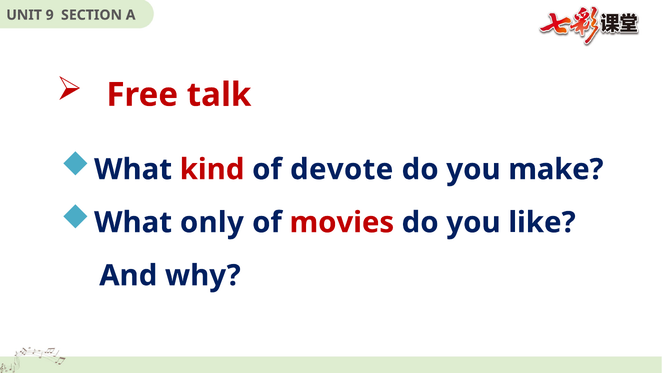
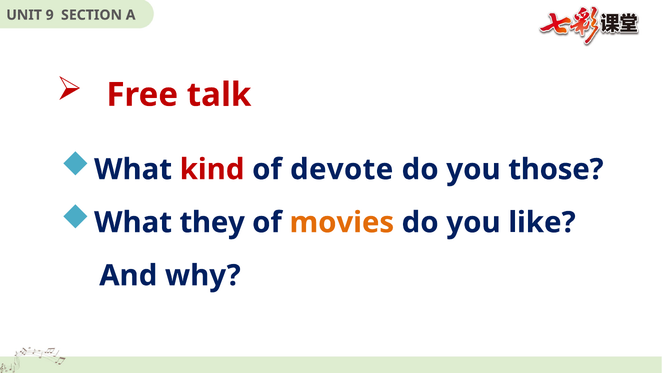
make: make -> those (556, 169)
only: only -> they (212, 222)
movies colour: red -> orange (342, 222)
